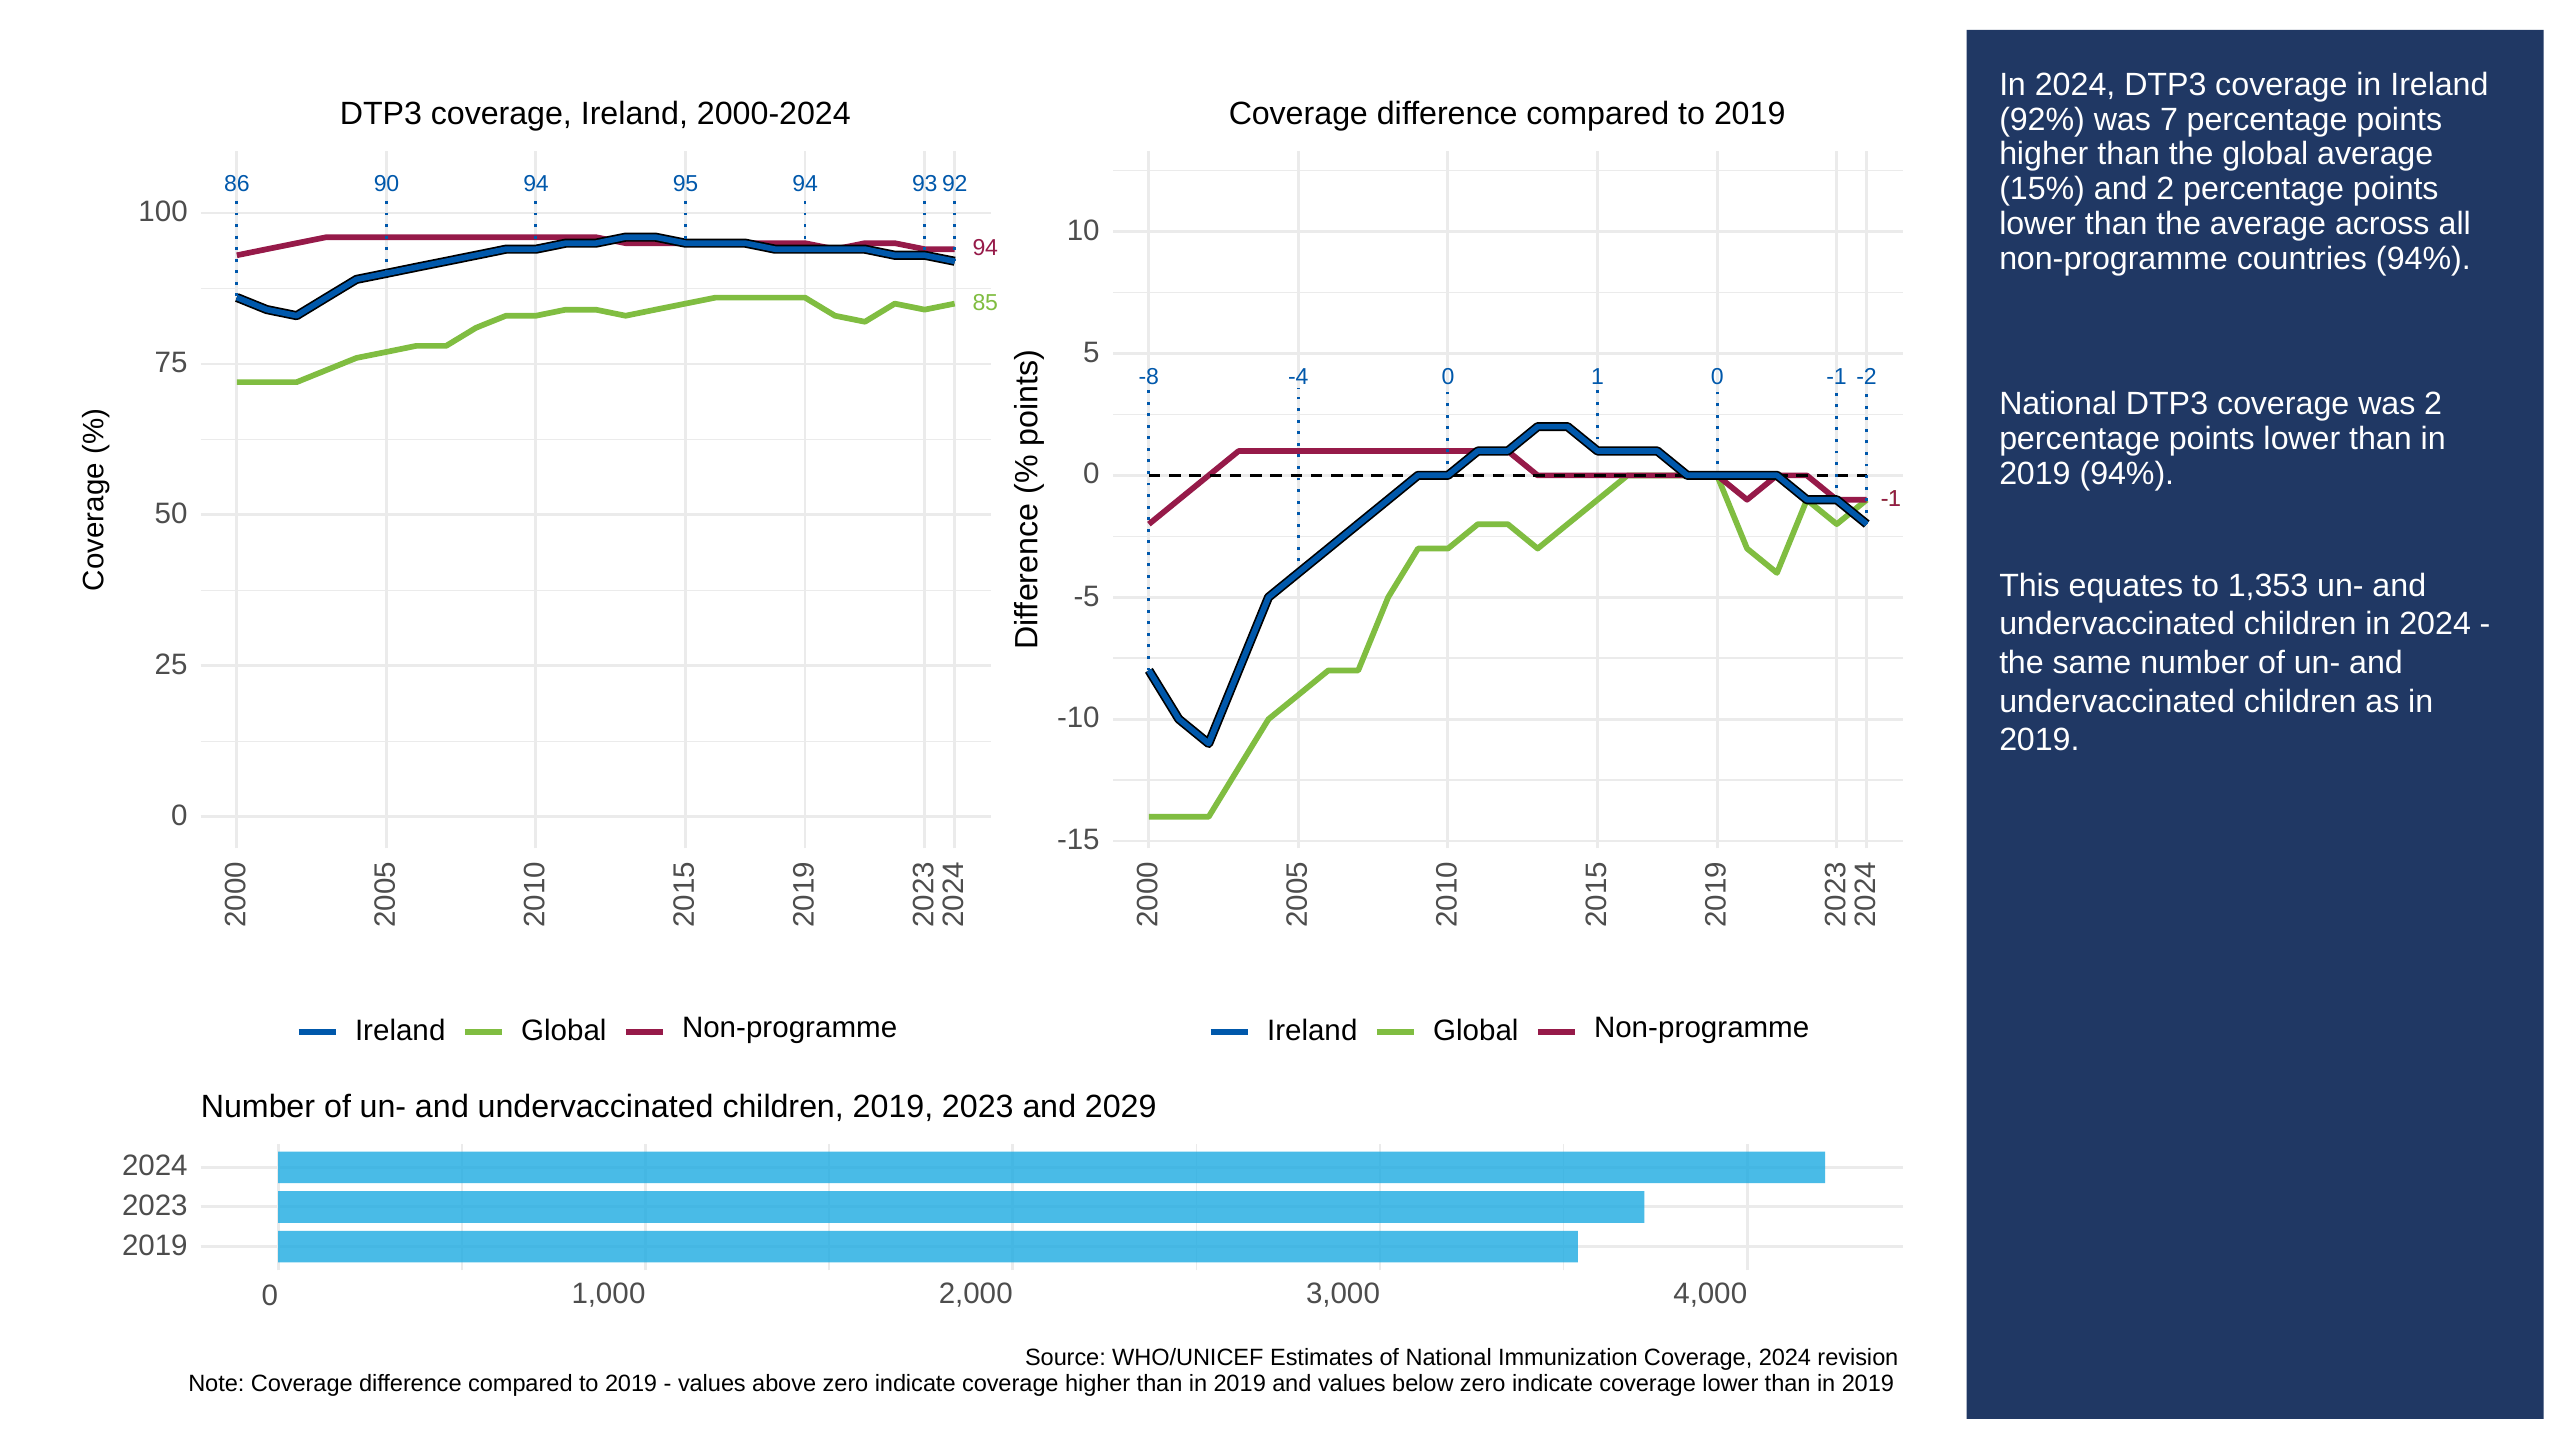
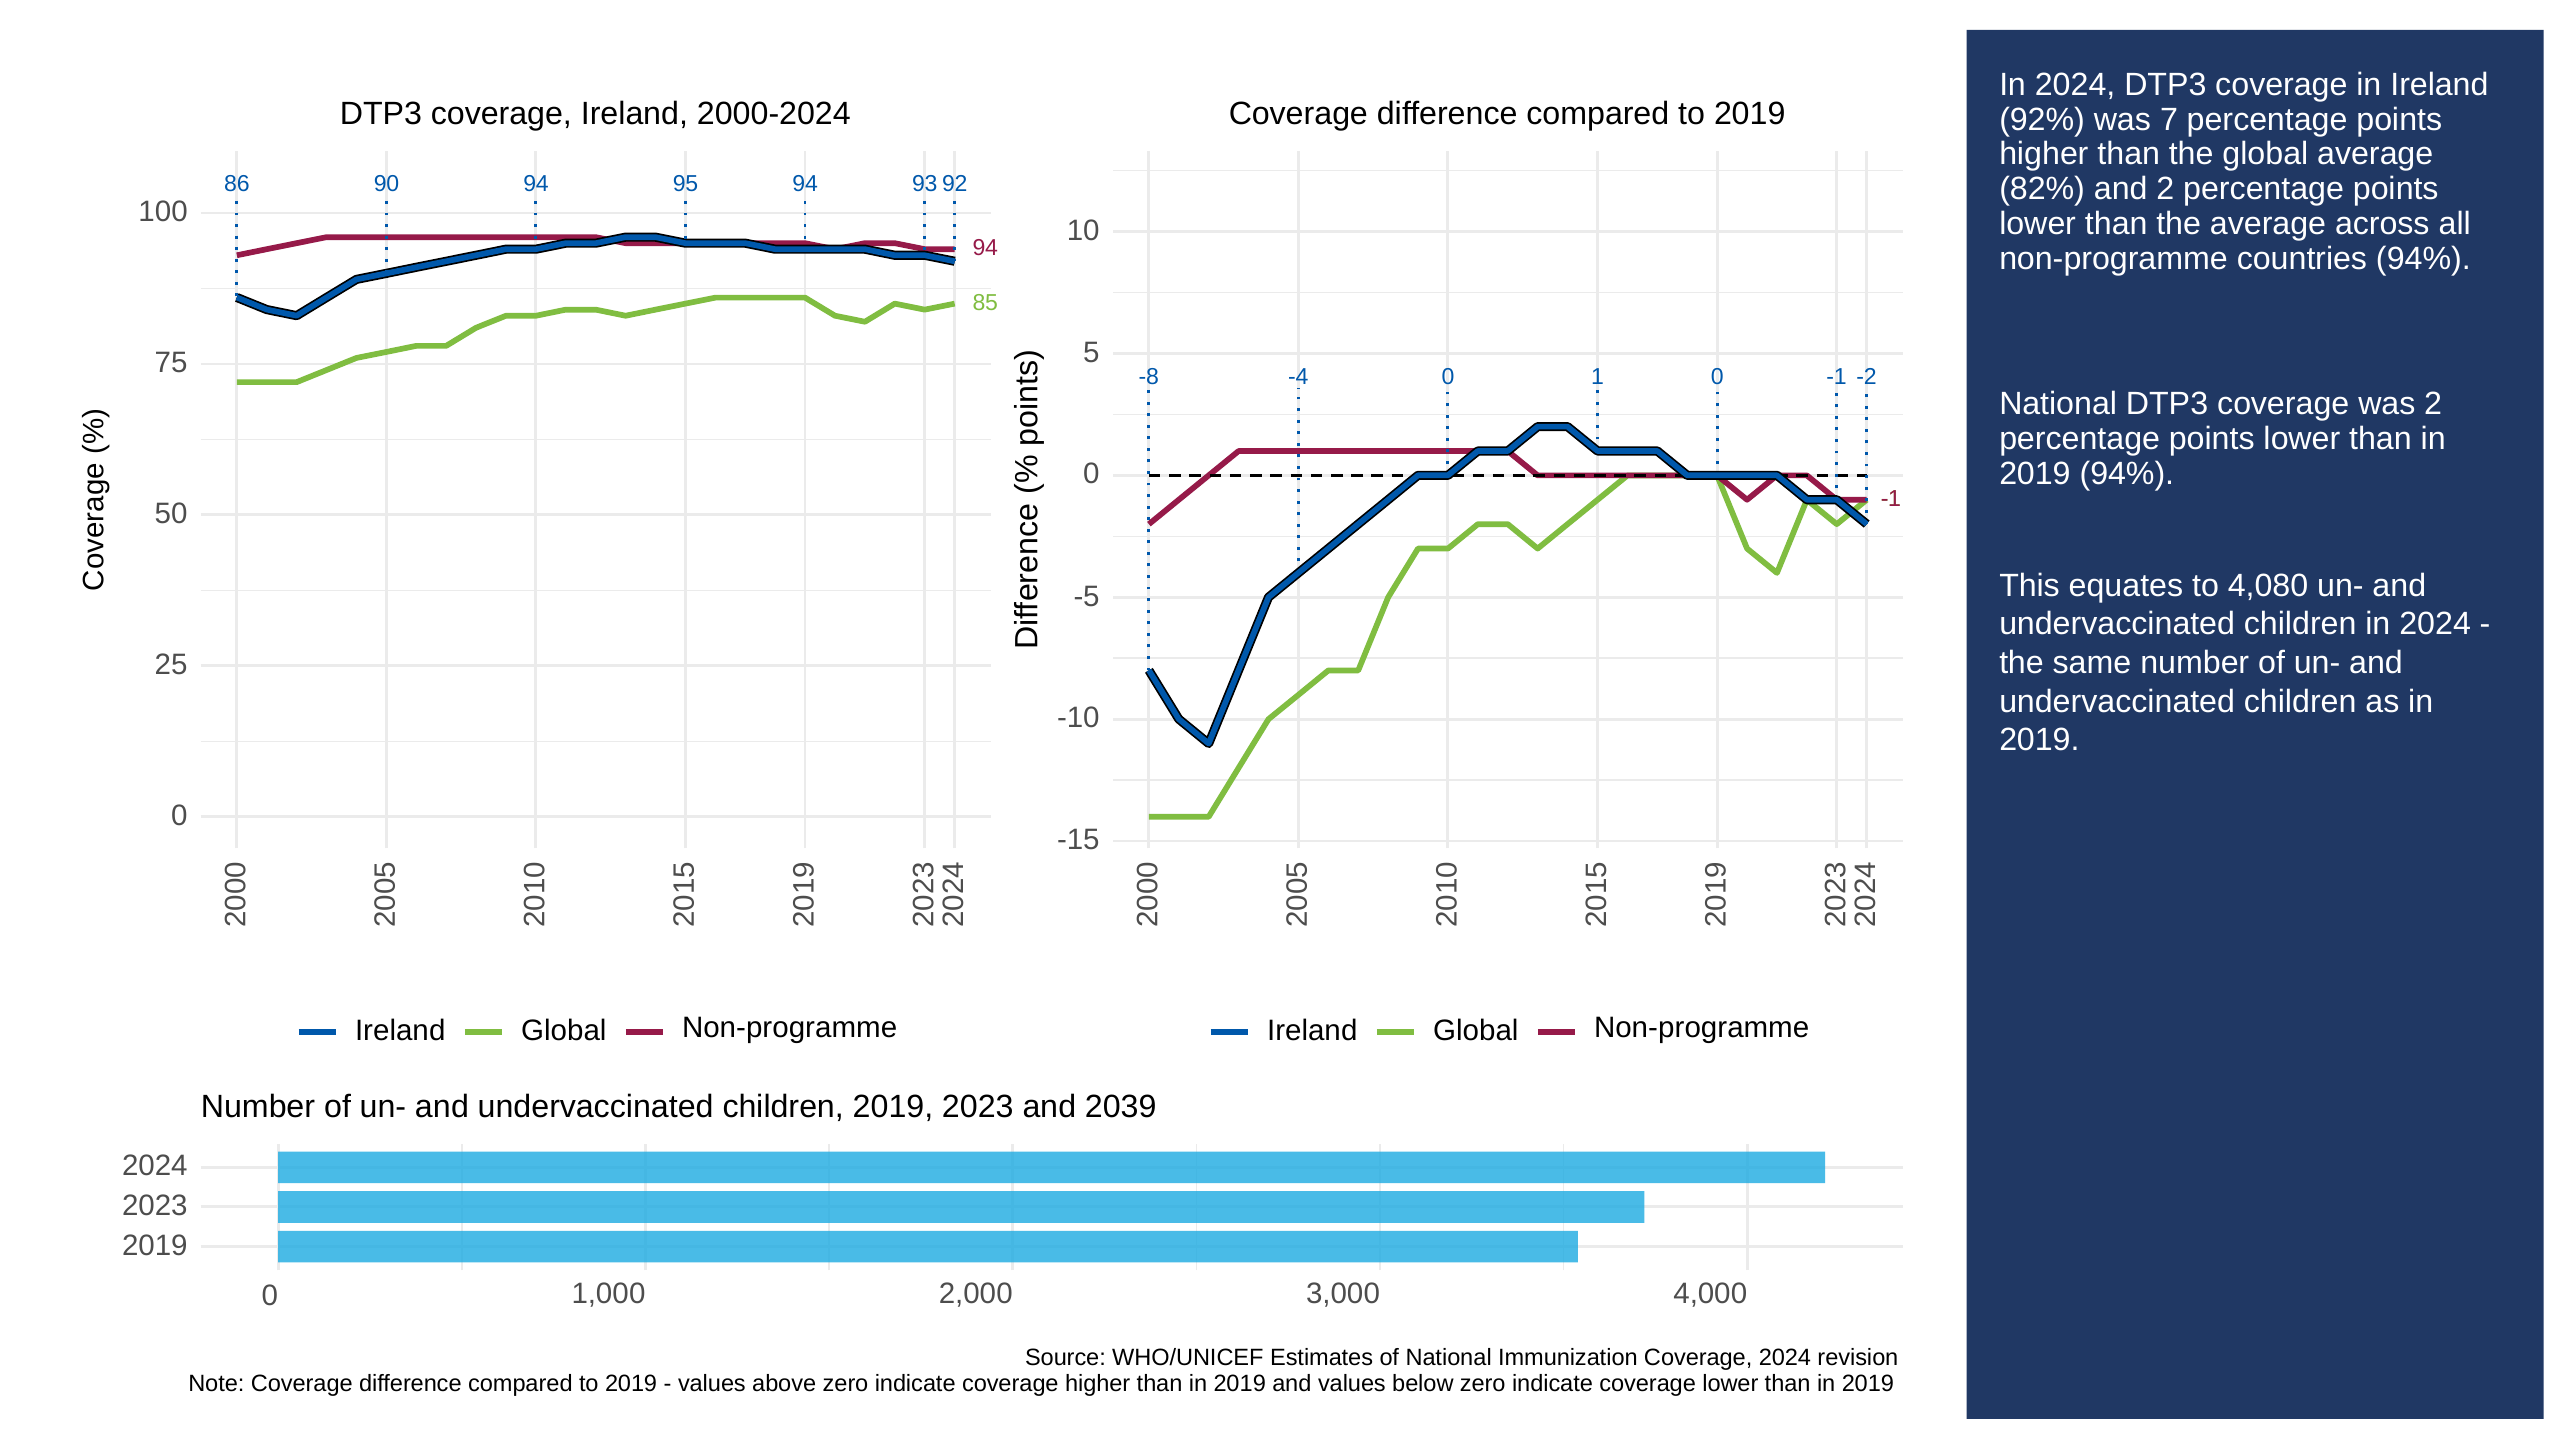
15%: 15% -> 82% (2042, 189)
1,353: 1,353 -> 4,080 (2268, 585)
2029: 2029 -> 2039 (1121, 1107)
